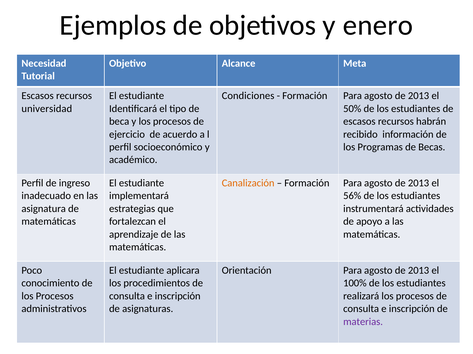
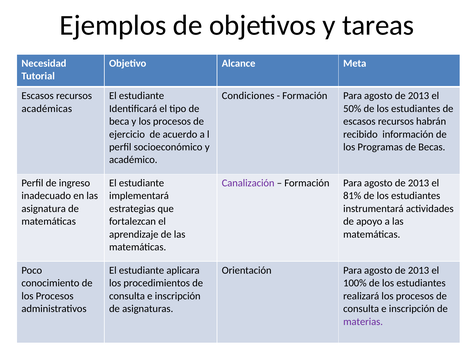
enero: enero -> tareas (378, 26)
universidad: universidad -> académicas (47, 109)
Canalización colour: orange -> purple (248, 183)
56%: 56% -> 81% (352, 196)
